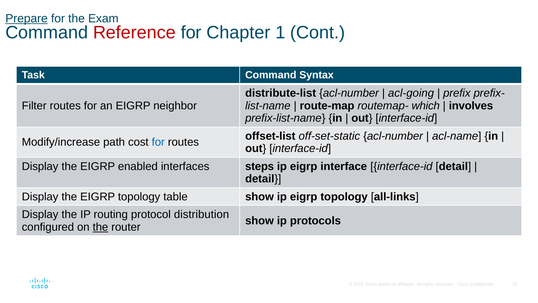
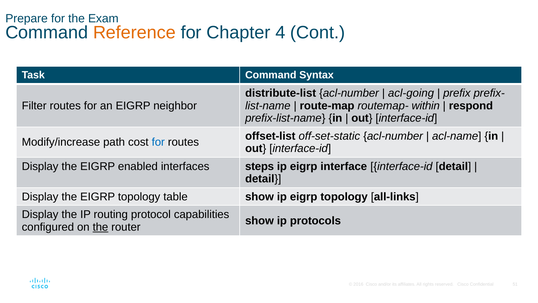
Prepare underline: present -> none (27, 19)
Reference colour: red -> orange (134, 33)
1: 1 -> 4 (280, 33)
which: which -> within (426, 106)
involves: involves -> respond (471, 106)
distribution: distribution -> capabilities (202, 214)
